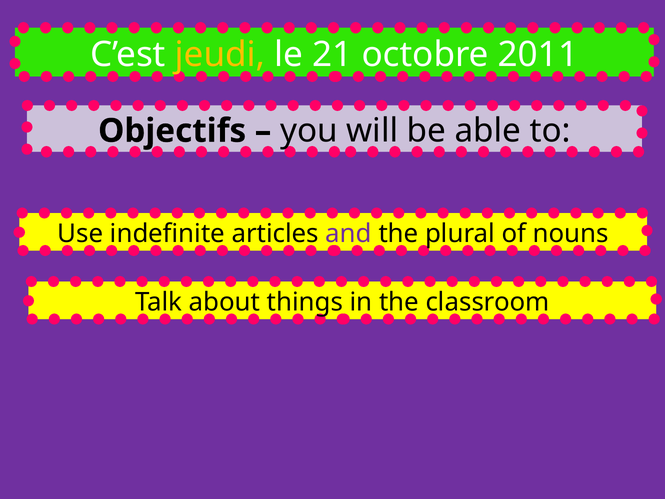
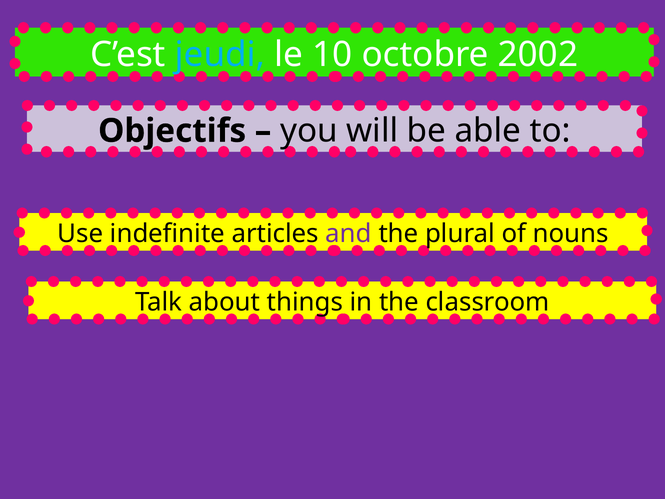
jeudi colour: yellow -> light blue (220, 54)
21: 21 -> 10 (332, 54)
2011: 2011 -> 2002 (538, 54)
